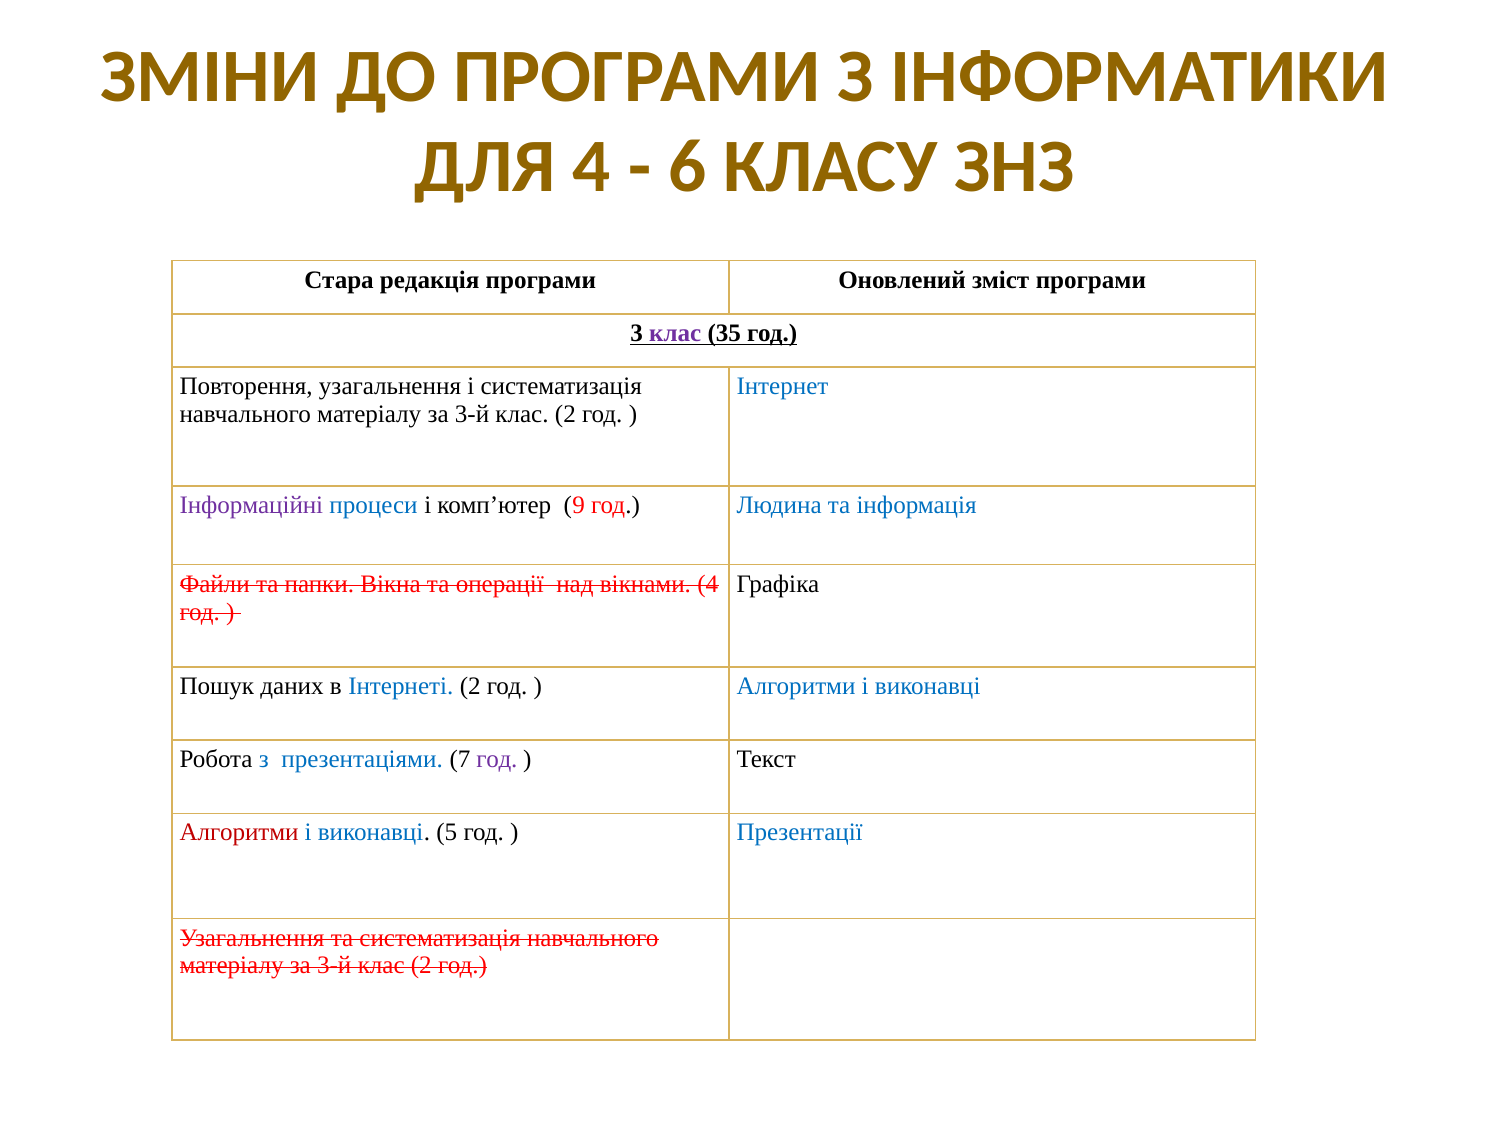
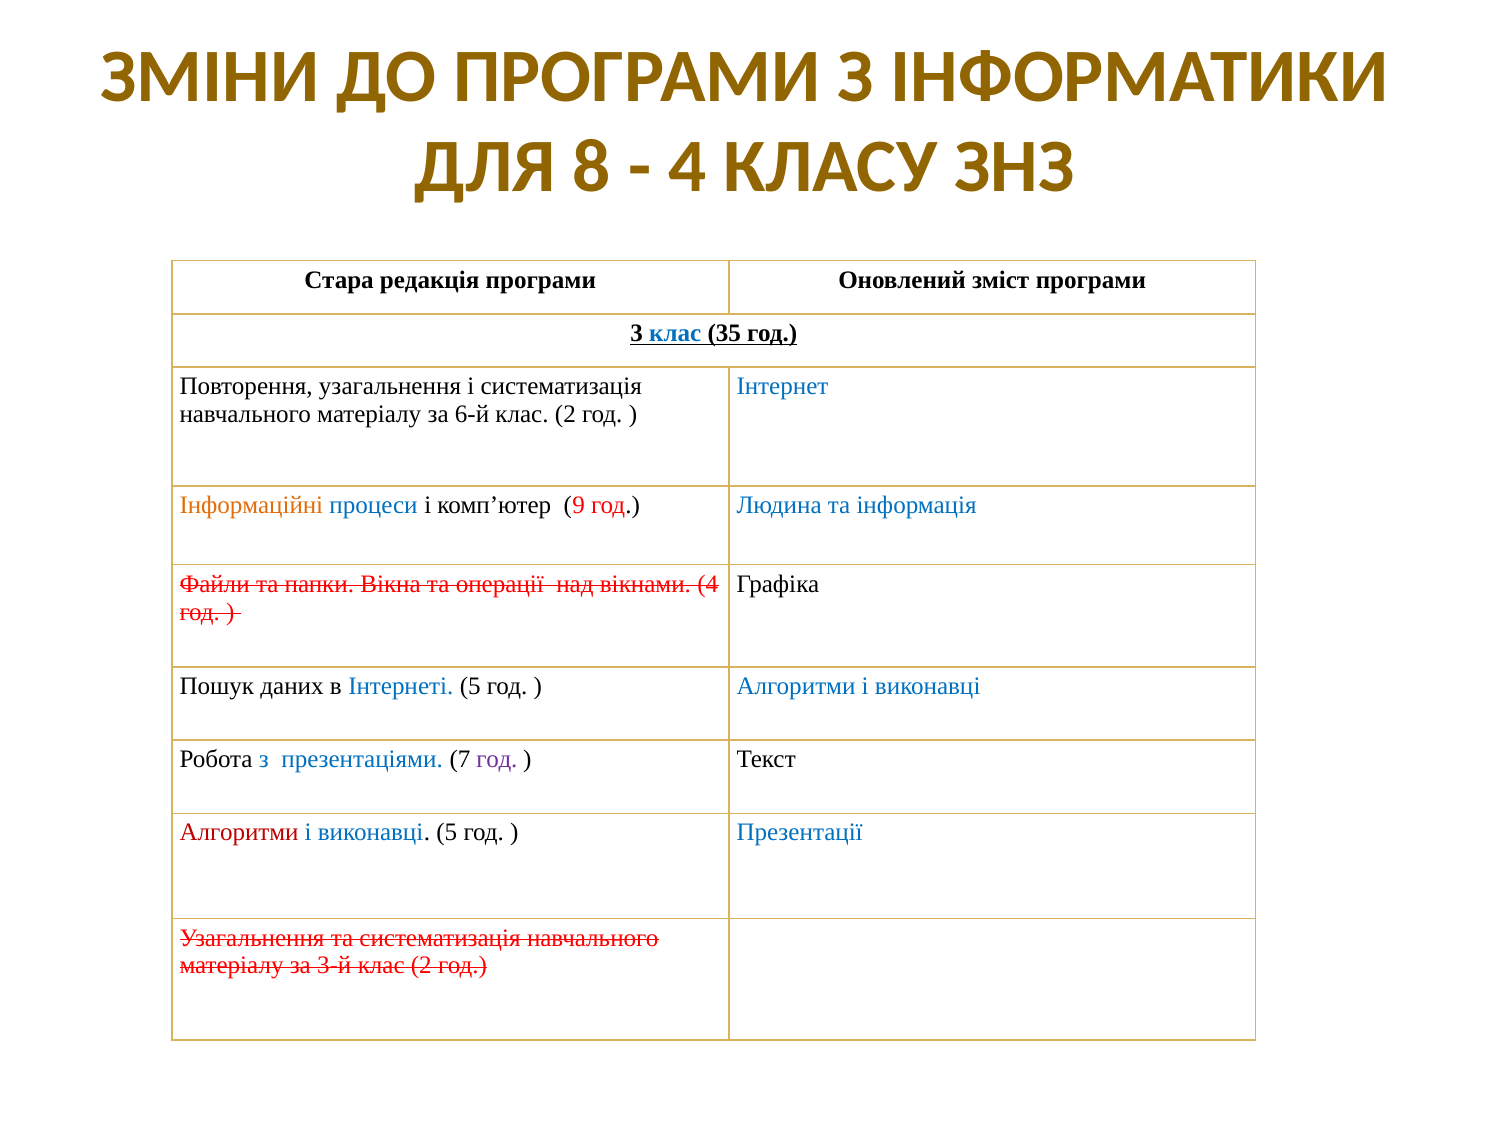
ДЛЯ 4: 4 -> 8 (592, 167)
6: 6 -> 4 (687, 167)
клас colour: purple -> blue (675, 333)
3-й: 3-й -> 6-й (472, 414)
Інформаційні colour: purple -> orange (251, 505)
Інтернеті 2: 2 -> 5 (470, 686)
